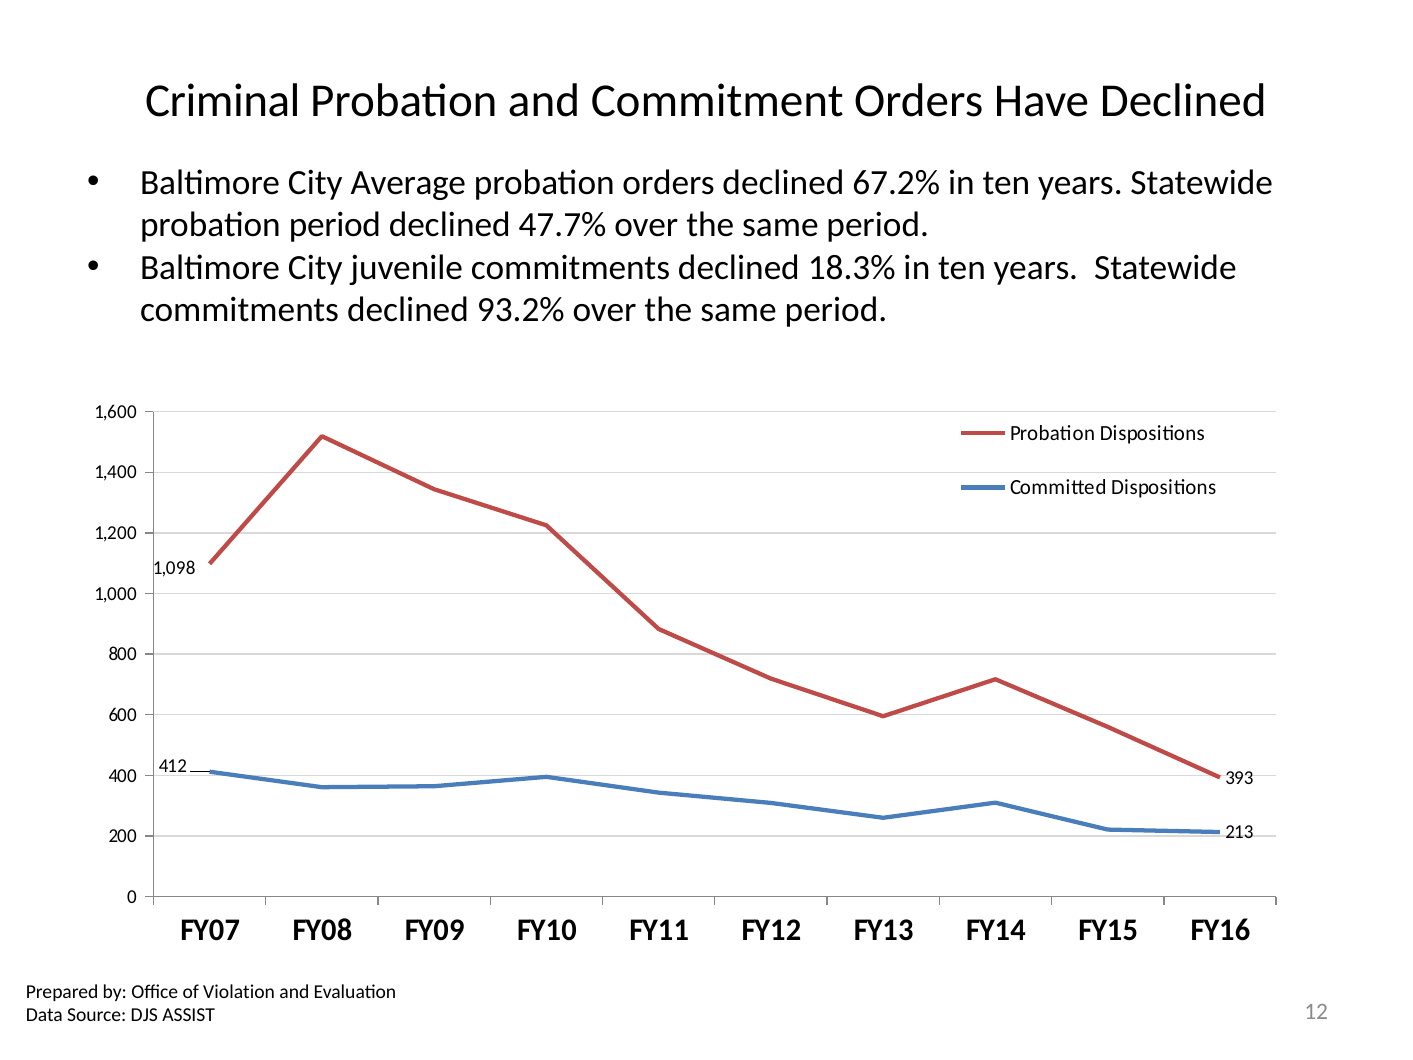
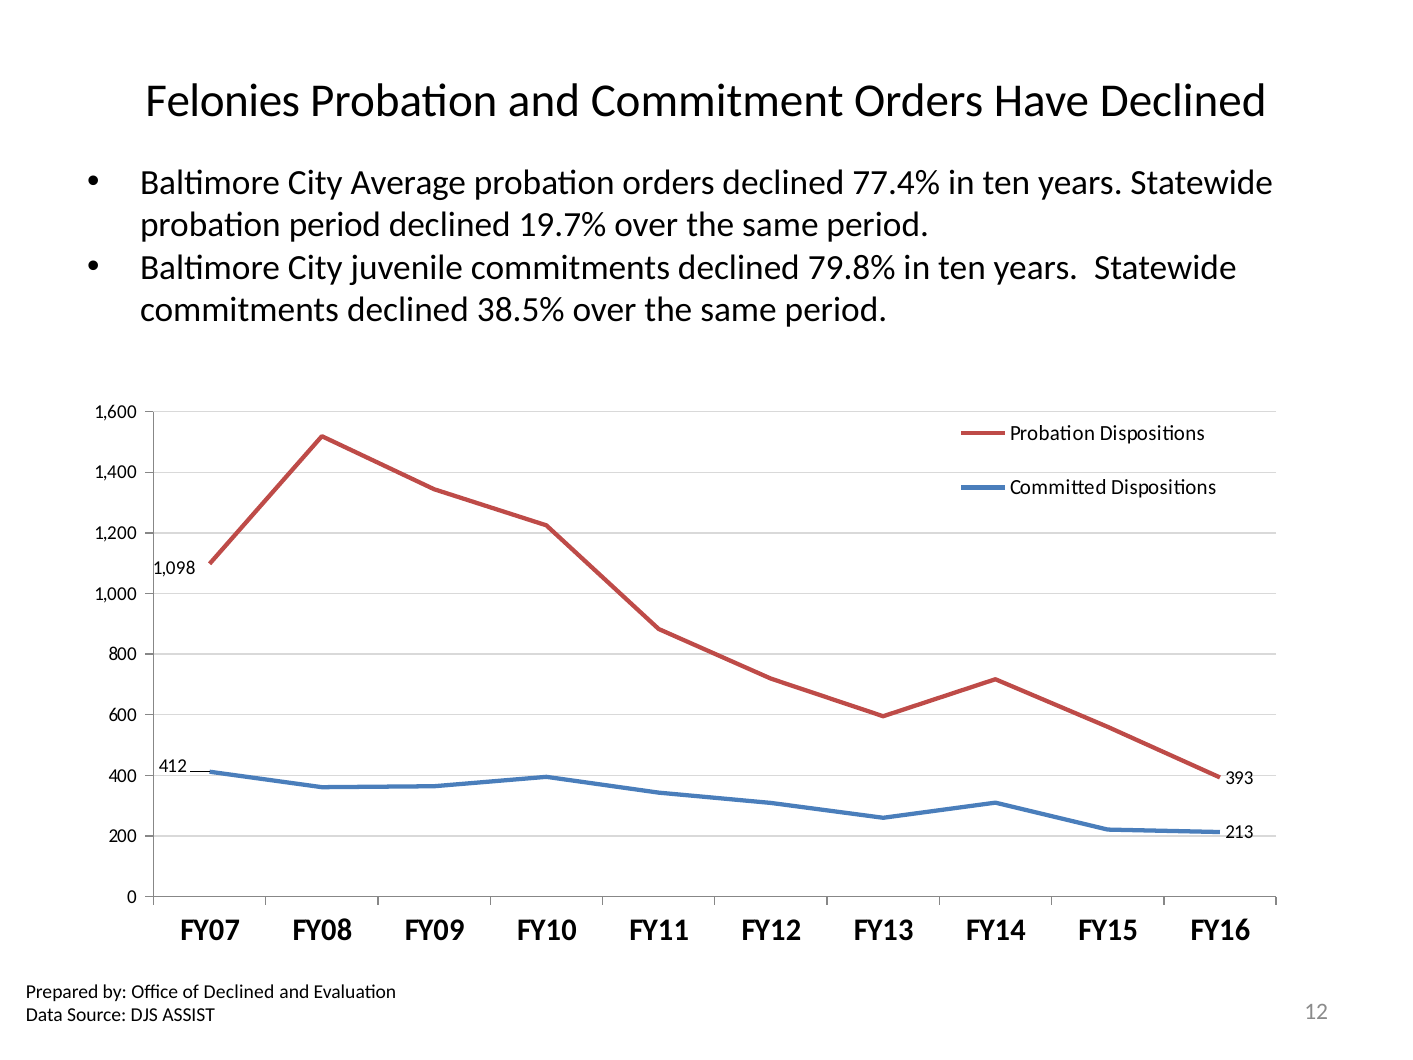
Criminal: Criminal -> Felonies (223, 101)
67.2%: 67.2% -> 77.4% (896, 183)
47.7%: 47.7% -> 19.7% (562, 225)
18.3%: 18.3% -> 79.8% (852, 267)
93.2%: 93.2% -> 38.5% (521, 310)
of Violation: Violation -> Declined (239, 992)
